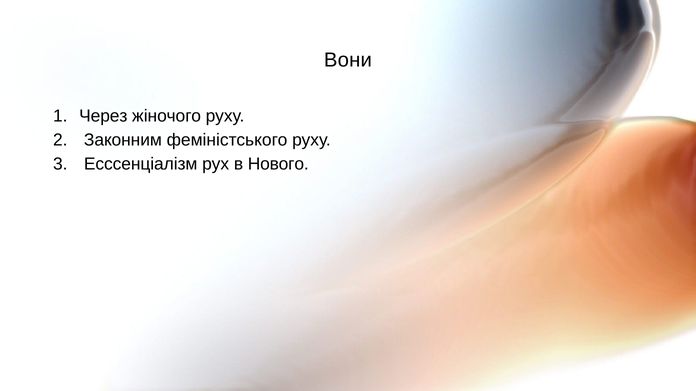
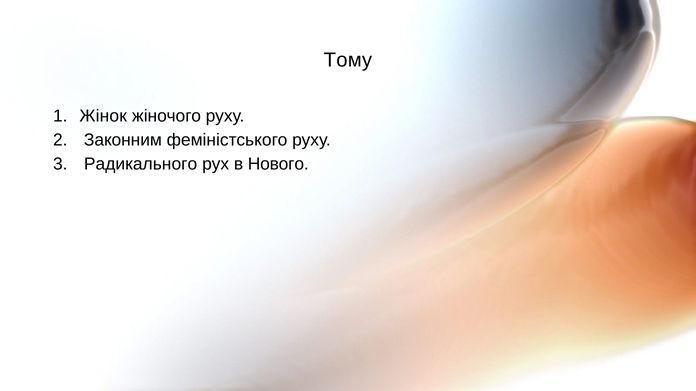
Вони: Вони -> Тому (348, 60)
Через: Через -> Жінок (103, 116)
Есссенціалізм: Есссенціалізм -> Радикального (141, 164)
